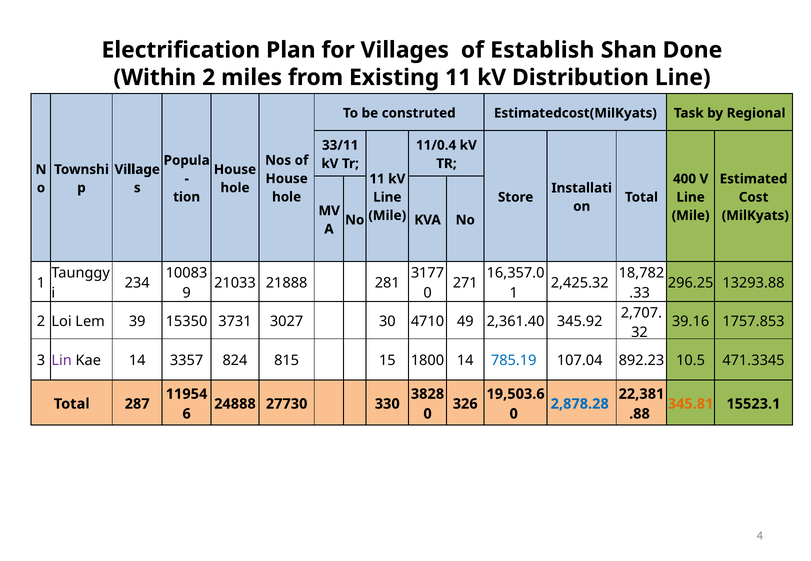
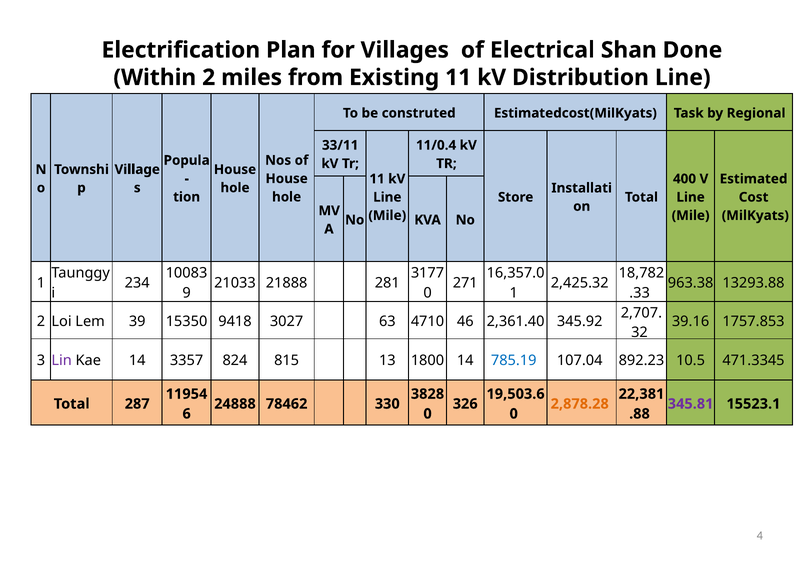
Establish: Establish -> Electrical (542, 50)
296.25: 296.25 -> 963.38 (691, 283)
3731: 3731 -> 9418 (235, 322)
30: 30 -> 63 (387, 322)
49: 49 -> 46 (465, 322)
15: 15 -> 13 (387, 361)
27730: 27730 -> 78462 (287, 404)
2,878.28 colour: blue -> orange (580, 404)
345.81 colour: orange -> purple (691, 404)
